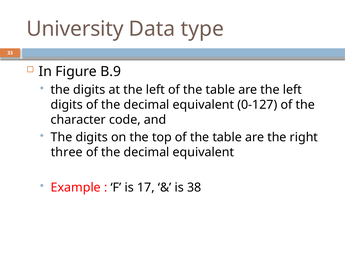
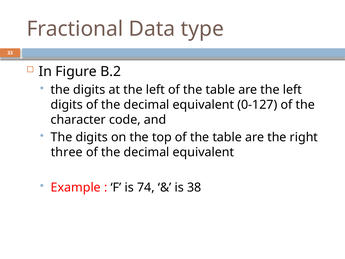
University: University -> Fractional (75, 29)
B.9: B.9 -> B.2 (111, 71)
17: 17 -> 74 (146, 187)
